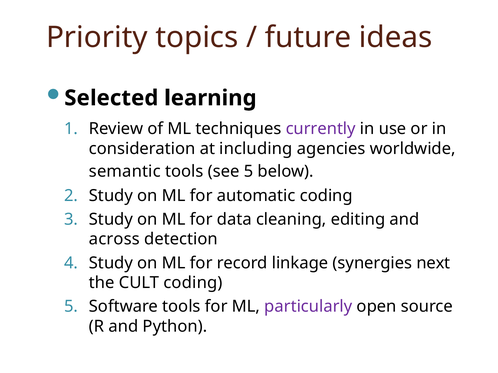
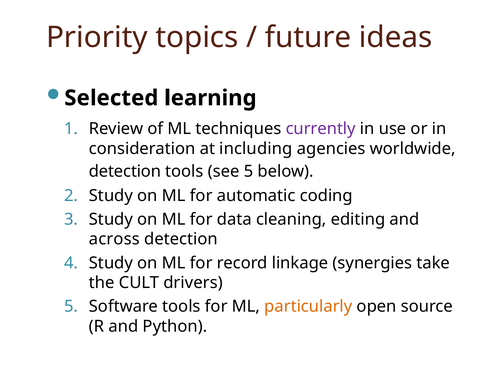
semantic: semantic -> detection (125, 172)
next: next -> take (433, 263)
CULT coding: coding -> drivers (193, 283)
particularly colour: purple -> orange (308, 307)
